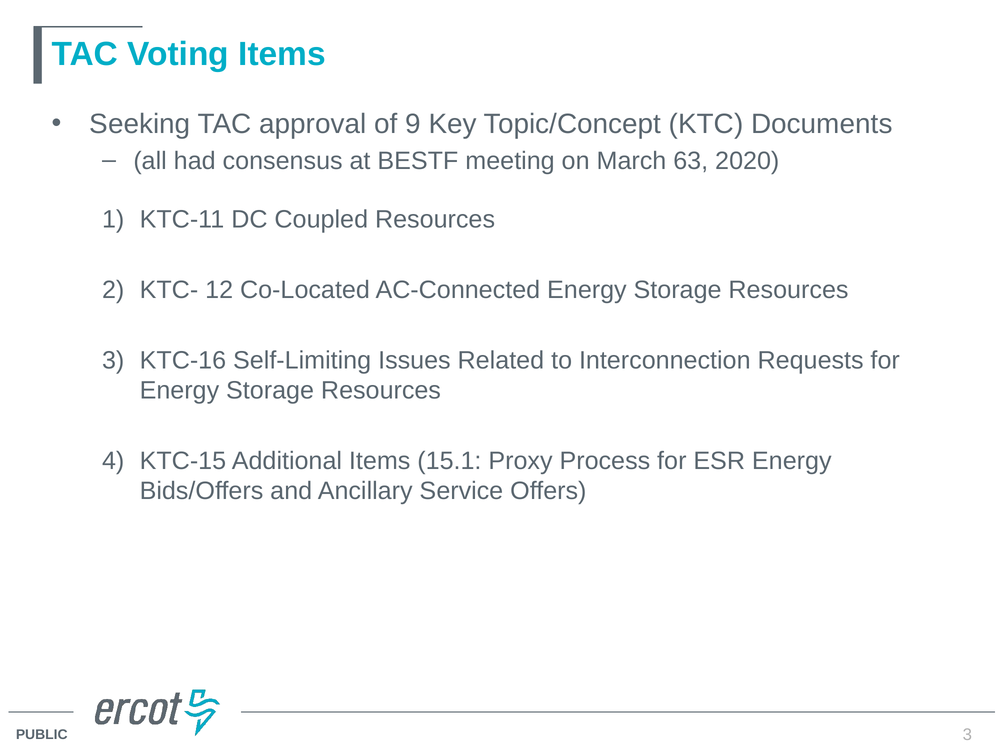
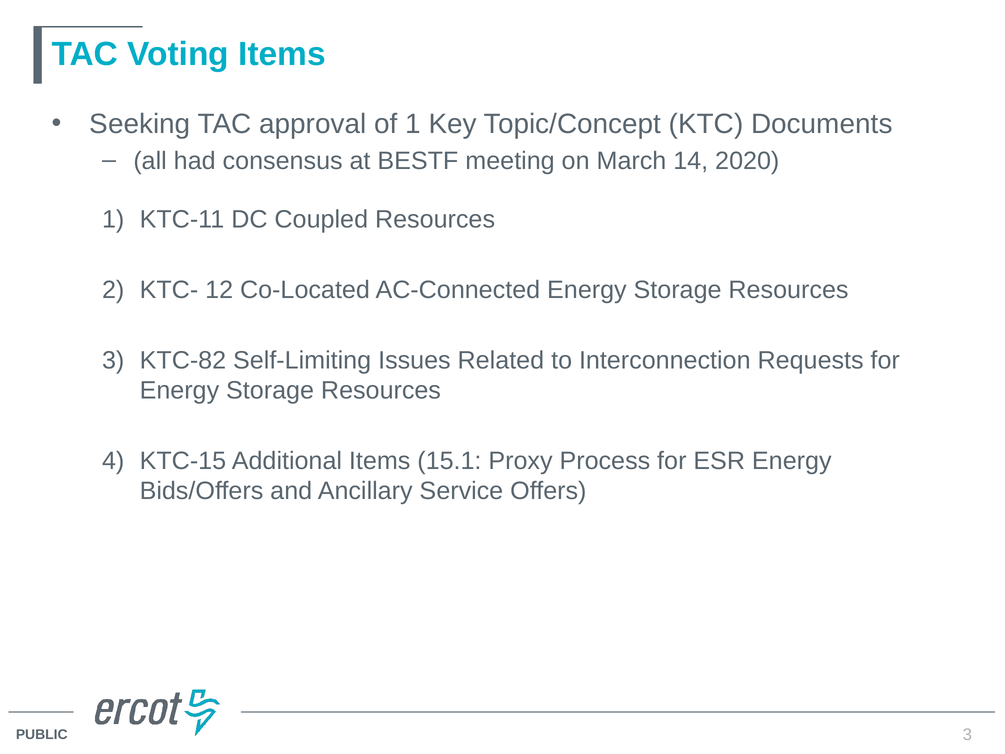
of 9: 9 -> 1 (413, 124)
63: 63 -> 14 (691, 161)
KTC-16: KTC-16 -> KTC-82 (183, 360)
